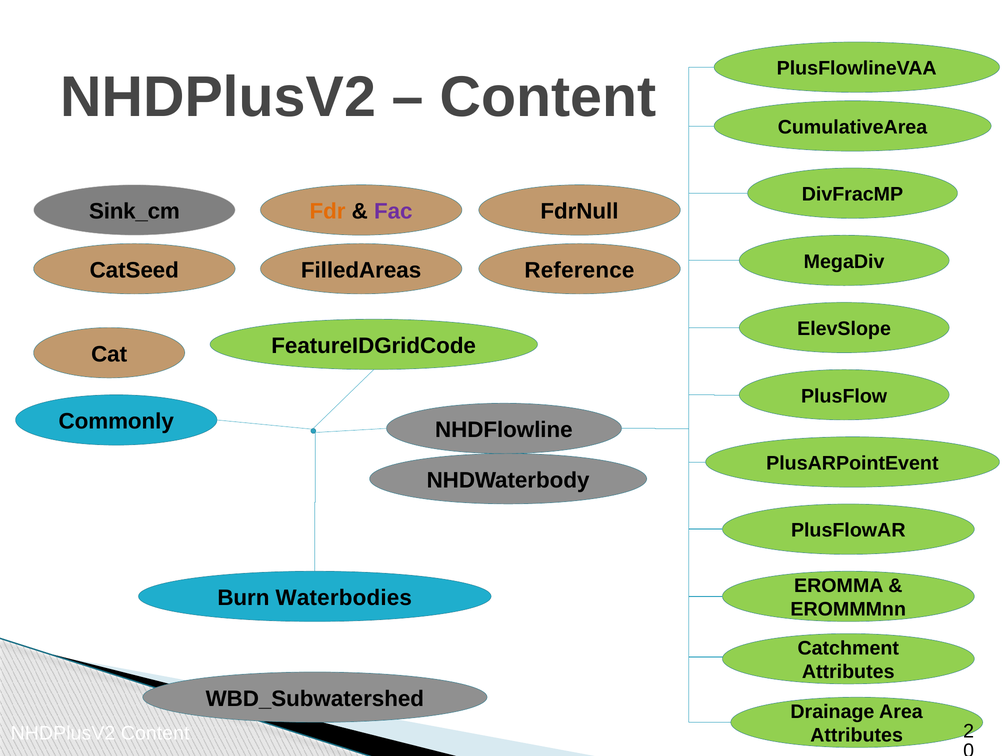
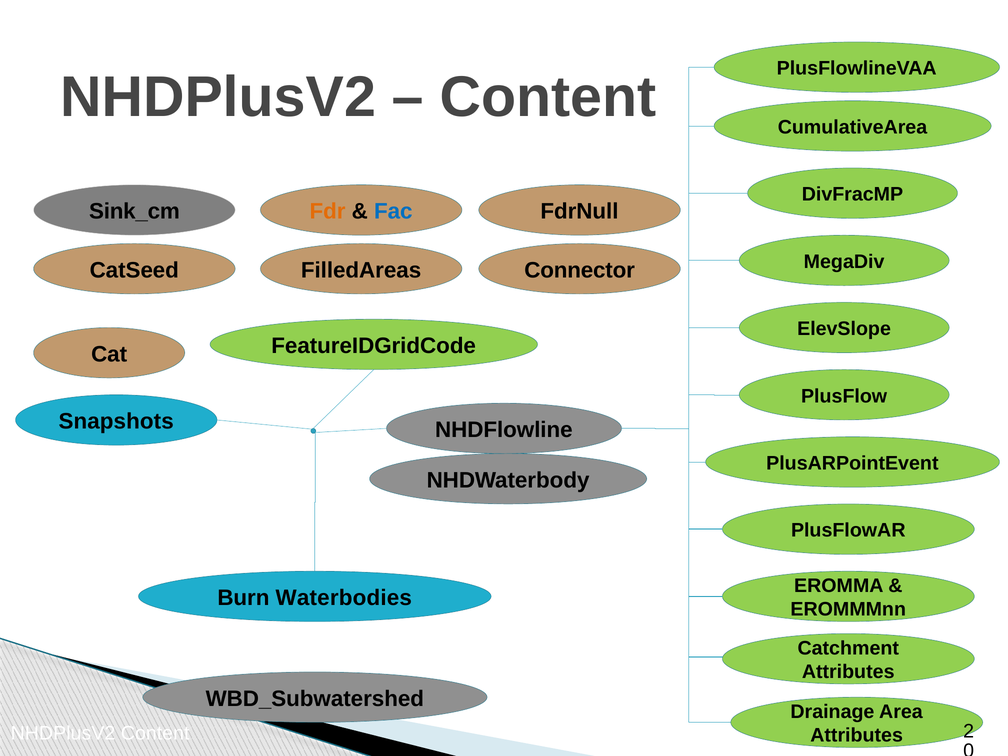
Fac colour: purple -> blue (393, 212)
Reference: Reference -> Connector (580, 270)
Commonly: Commonly -> Snapshots (116, 421)
